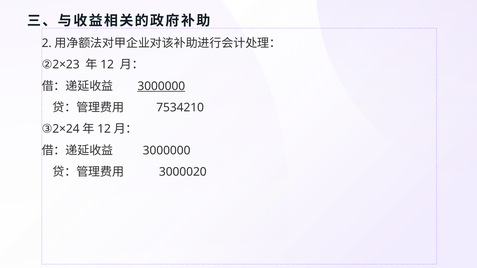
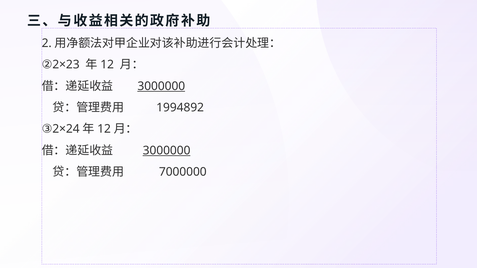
7534210: 7534210 -> 1994892 (180, 108)
3000000 underline: none -> present (167, 151)
3000020: 3000020 -> 7000000 (183, 172)
